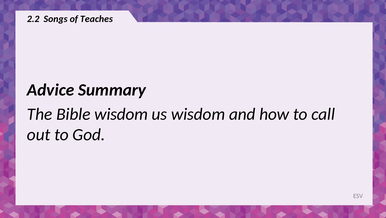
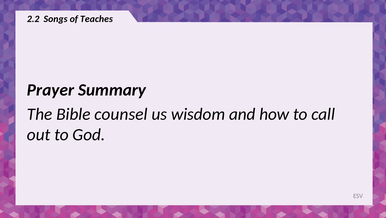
Advice: Advice -> Prayer (51, 90)
Bible wisdom: wisdom -> counsel (121, 114)
